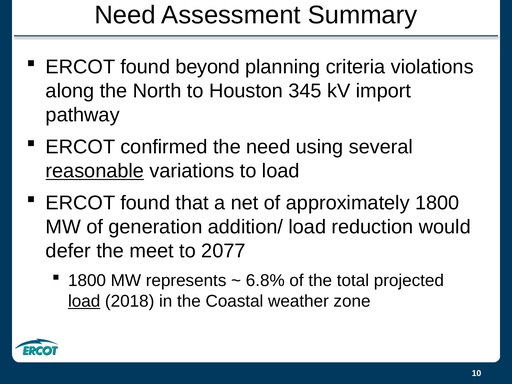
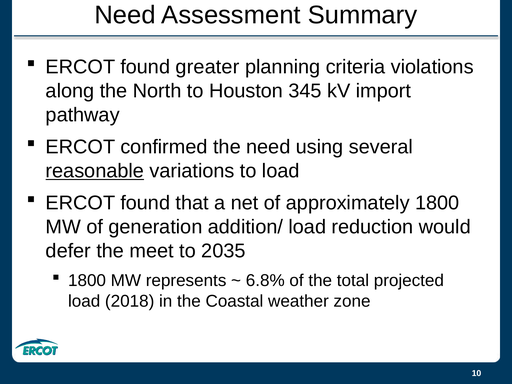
beyond: beyond -> greater (208, 67)
2077: 2077 -> 2035 (223, 251)
load underline: present -> none (84, 301)
